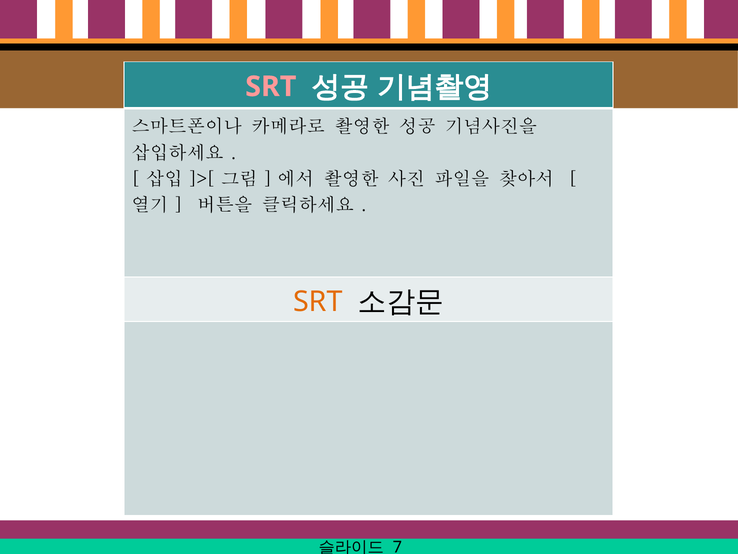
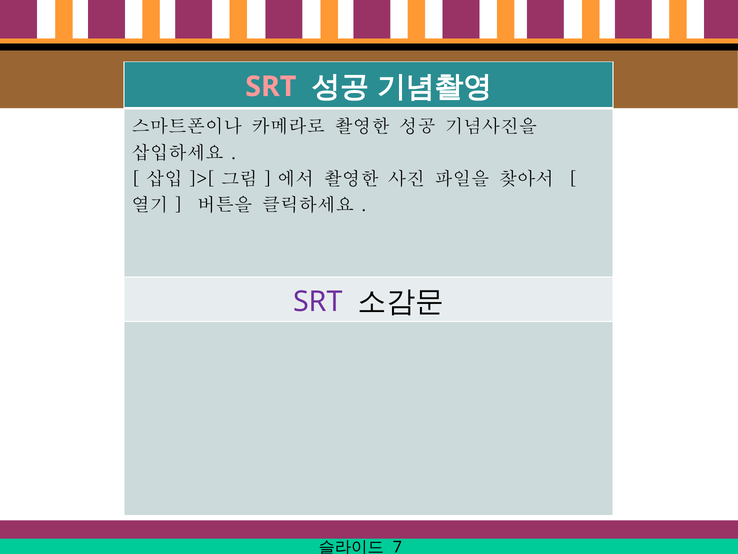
SRT colour: orange -> purple (318, 302)
